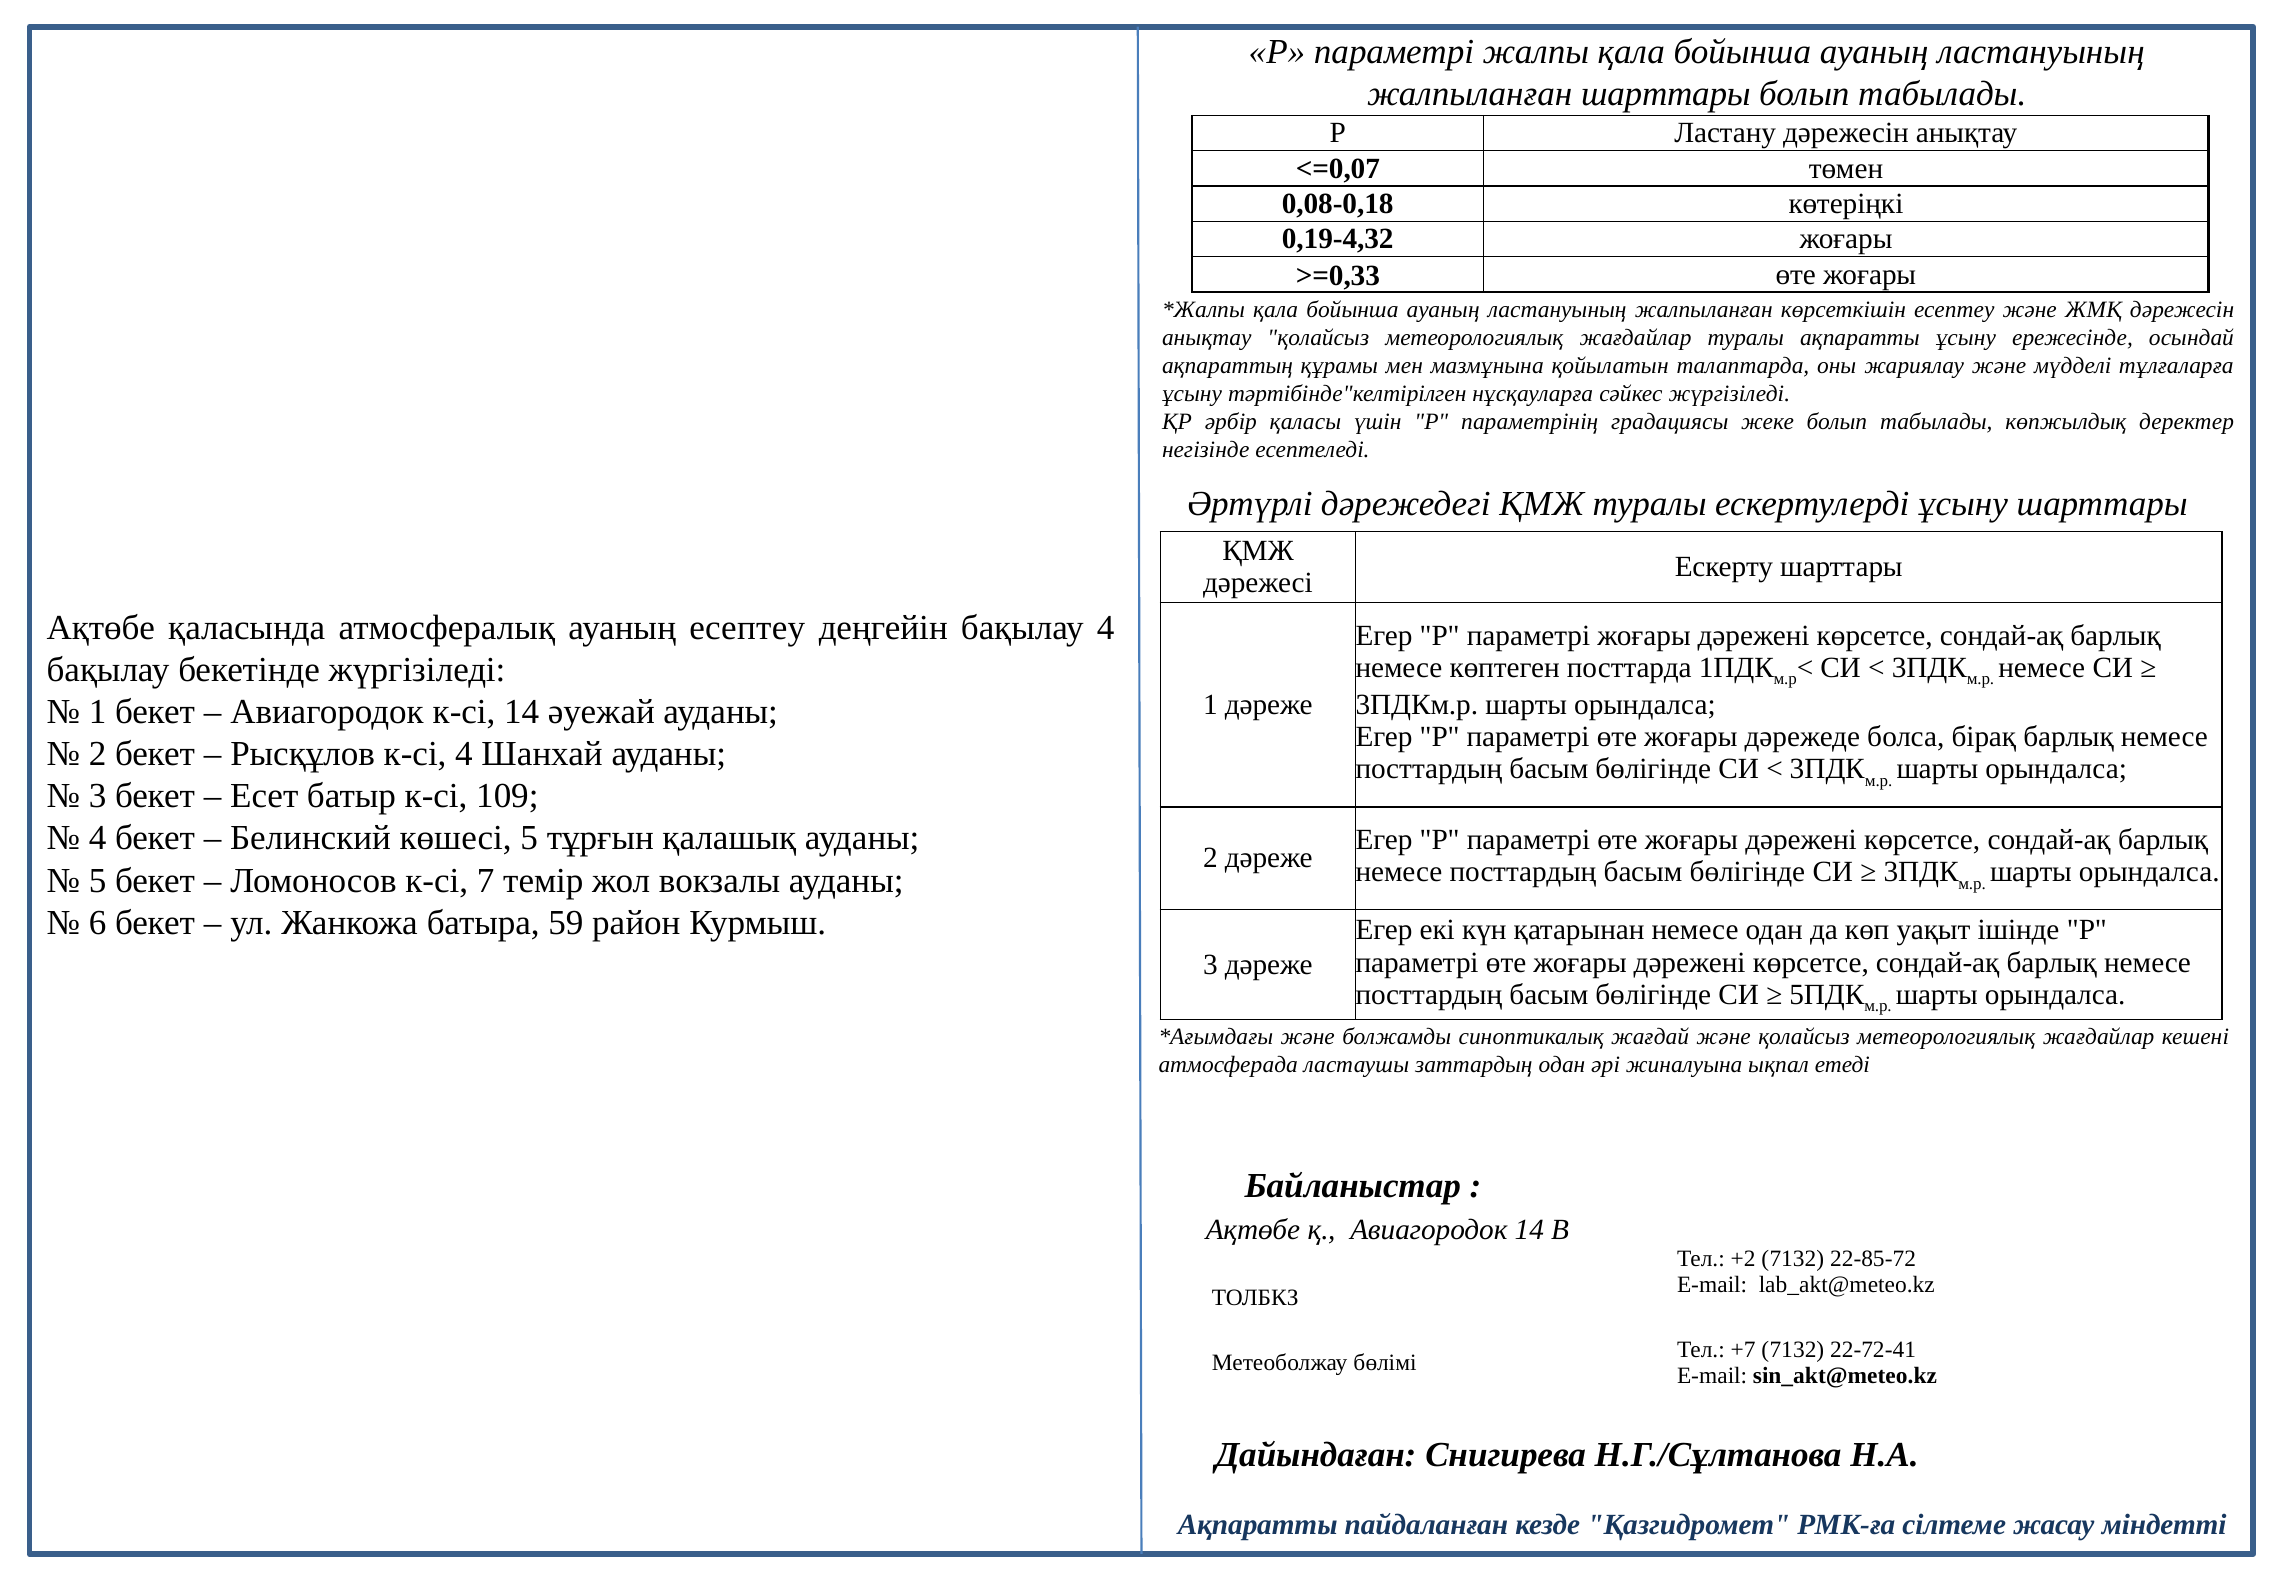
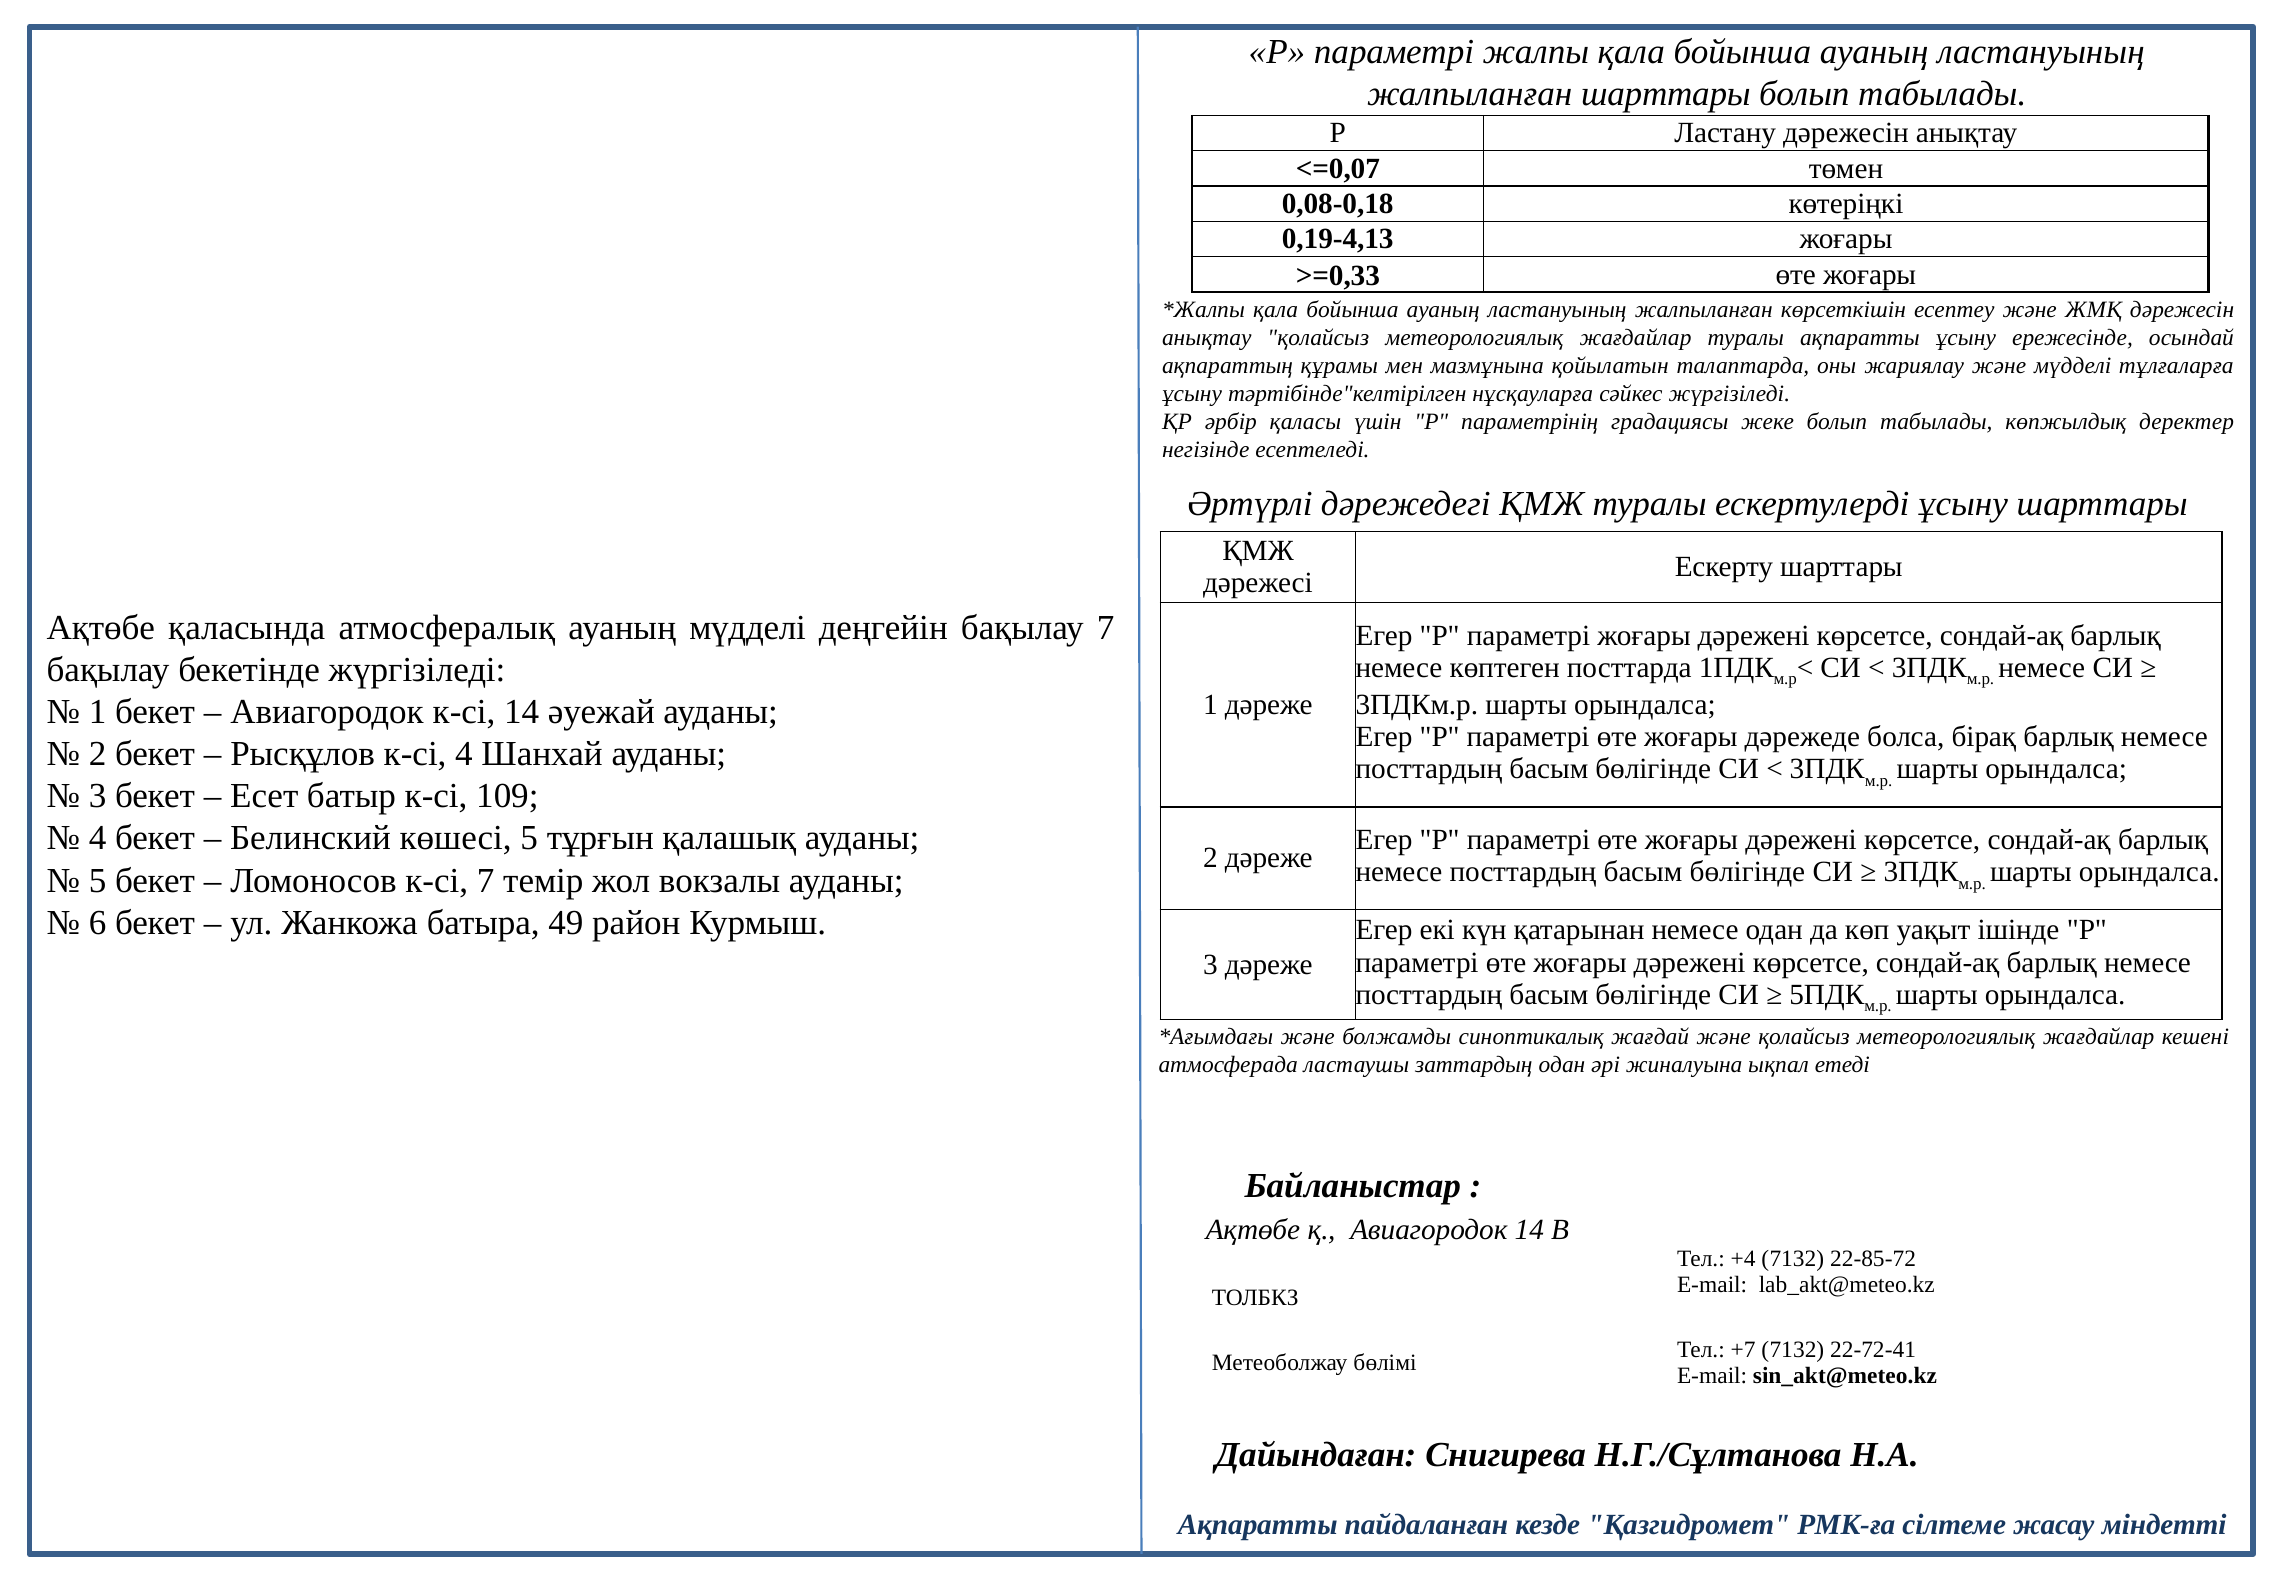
0,19-4,32: 0,19-4,32 -> 0,19-4,13 (1338, 239)
ауаның есептеу: есептеу -> мүдделі (748, 627)
бақылау 4: 4 -> 7 (1106, 627)
59: 59 -> 49 (566, 922)
+2: +2 -> +4 (1743, 1258)
